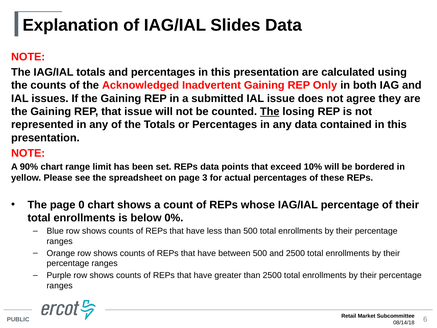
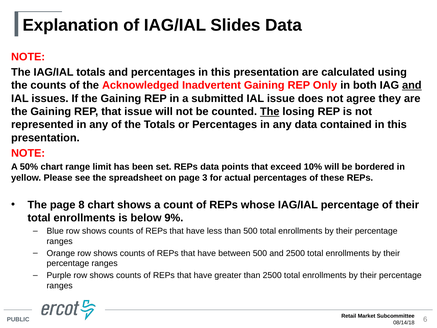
and underline: none -> present (412, 85)
90%: 90% -> 50% (29, 167)
0: 0 -> 8 (81, 205)
0%: 0% -> 9% (174, 218)
